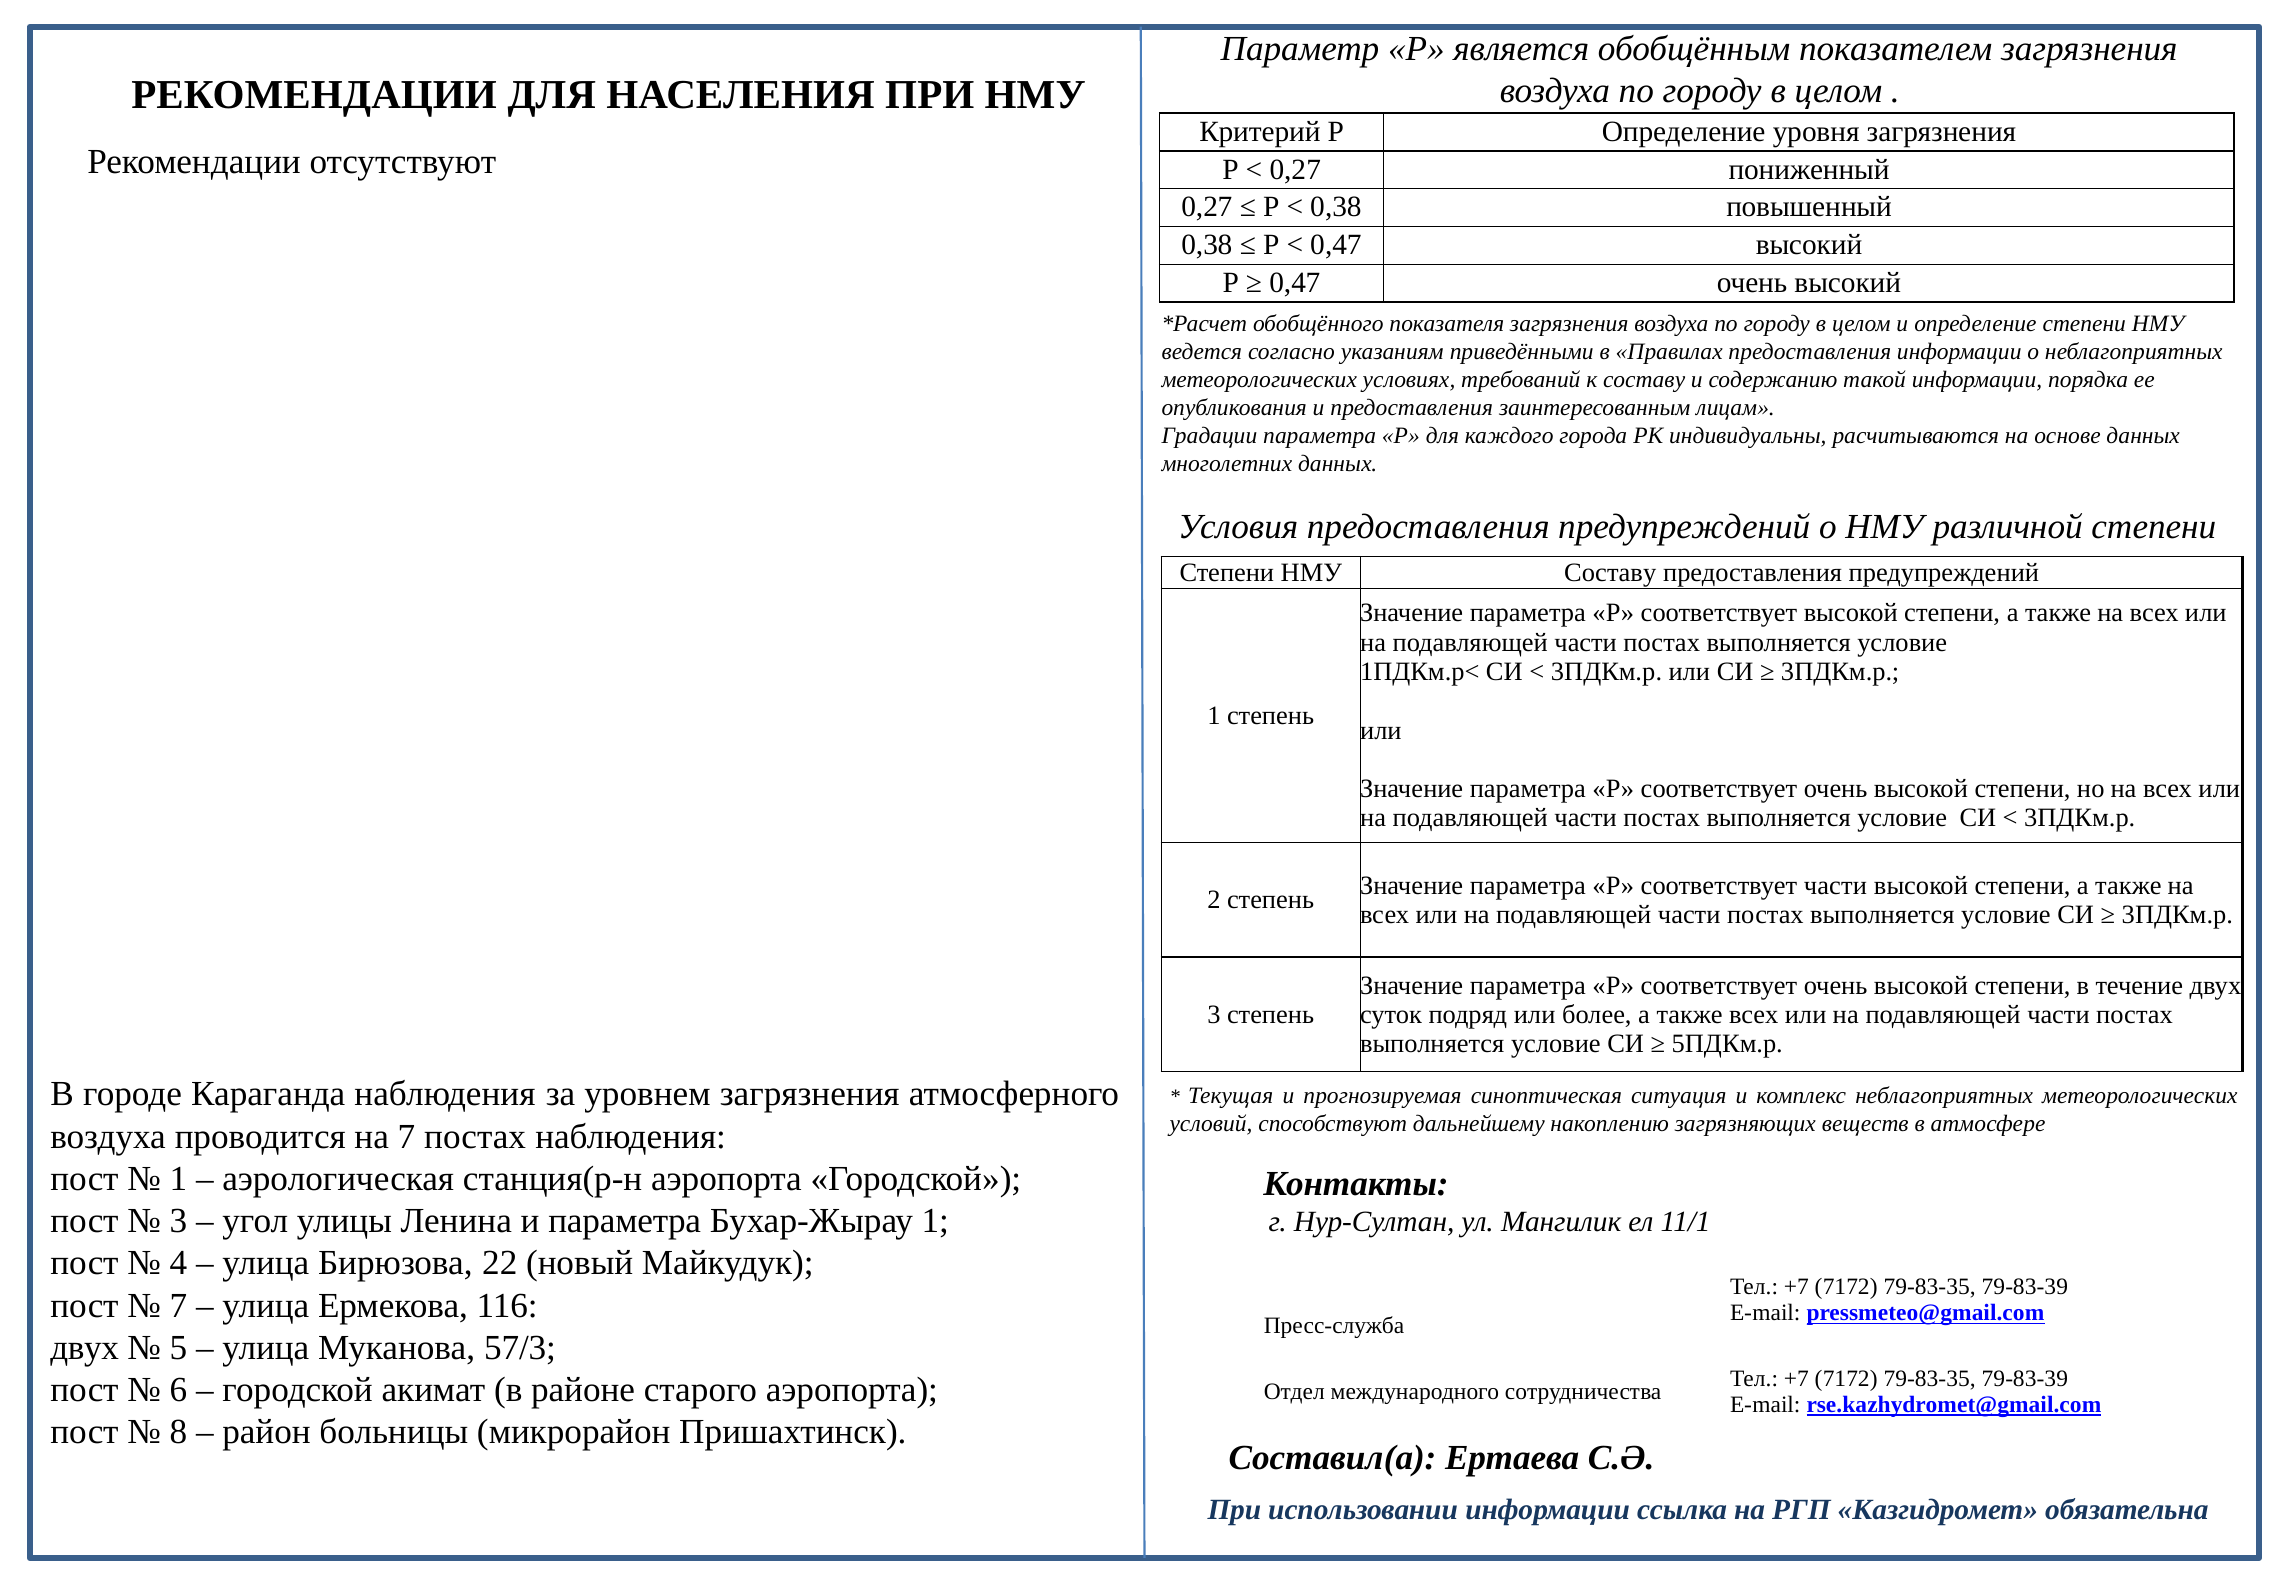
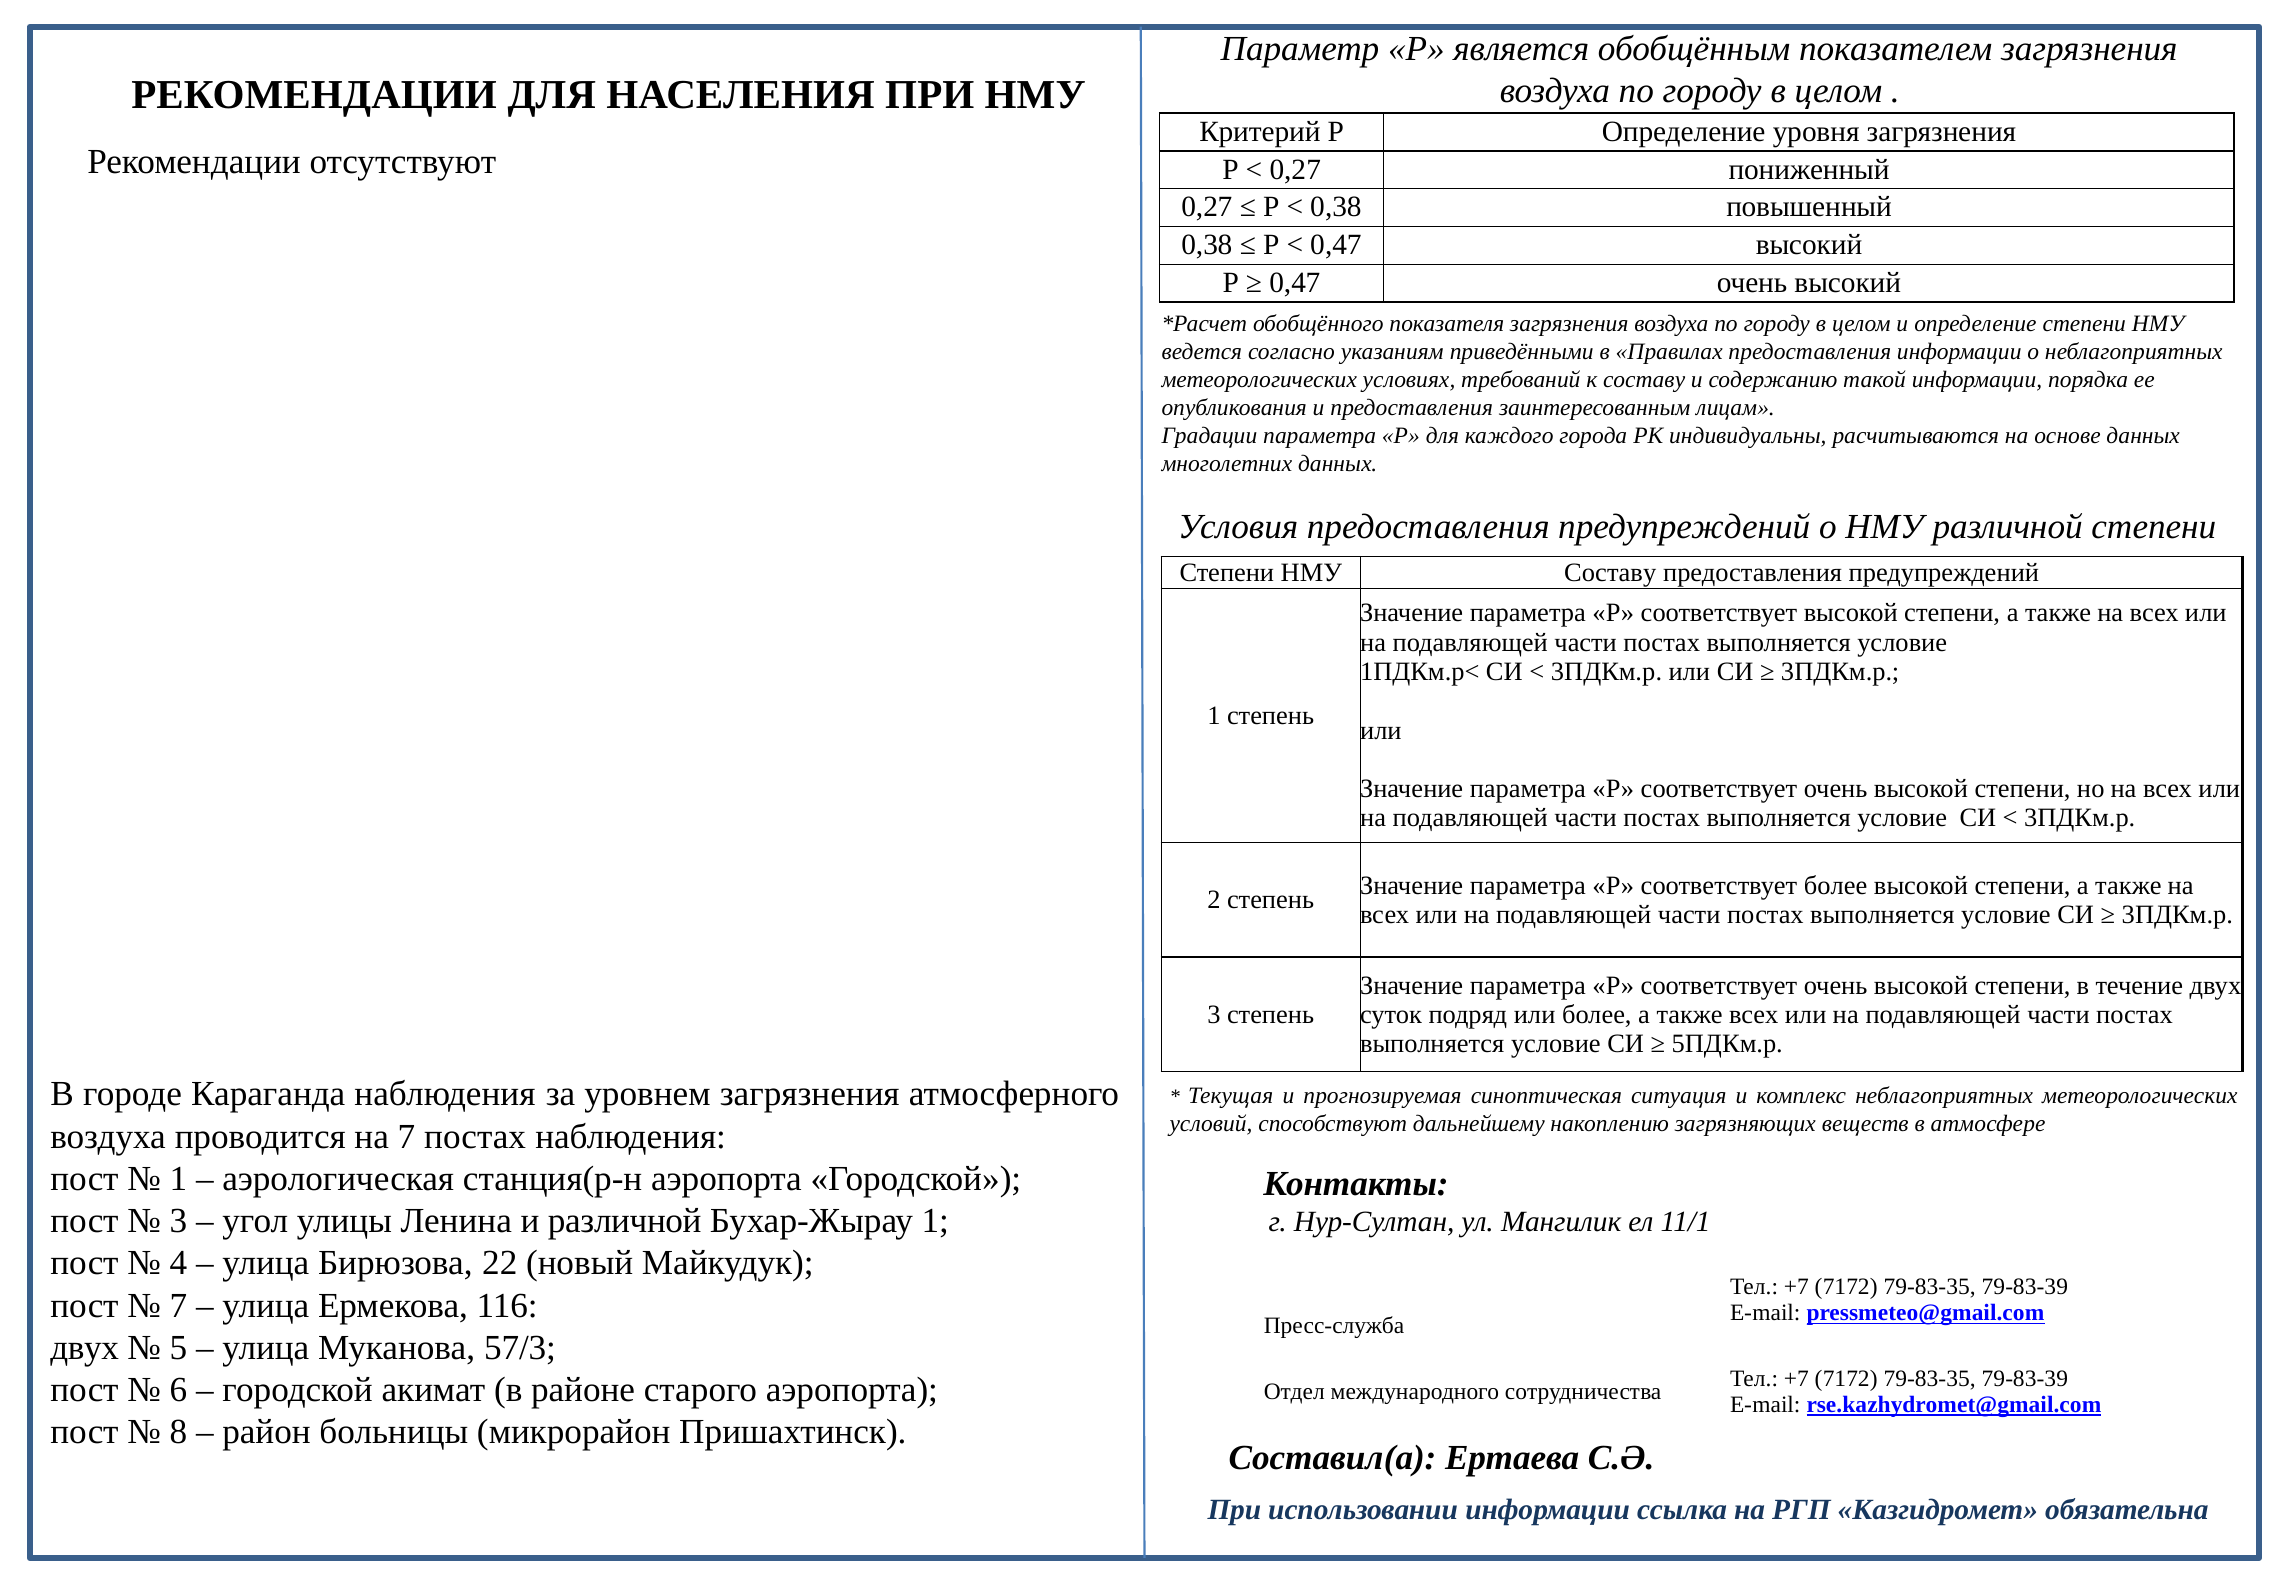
соответствует части: части -> более (1836, 885)
и параметра: параметра -> различной (625, 1221)
